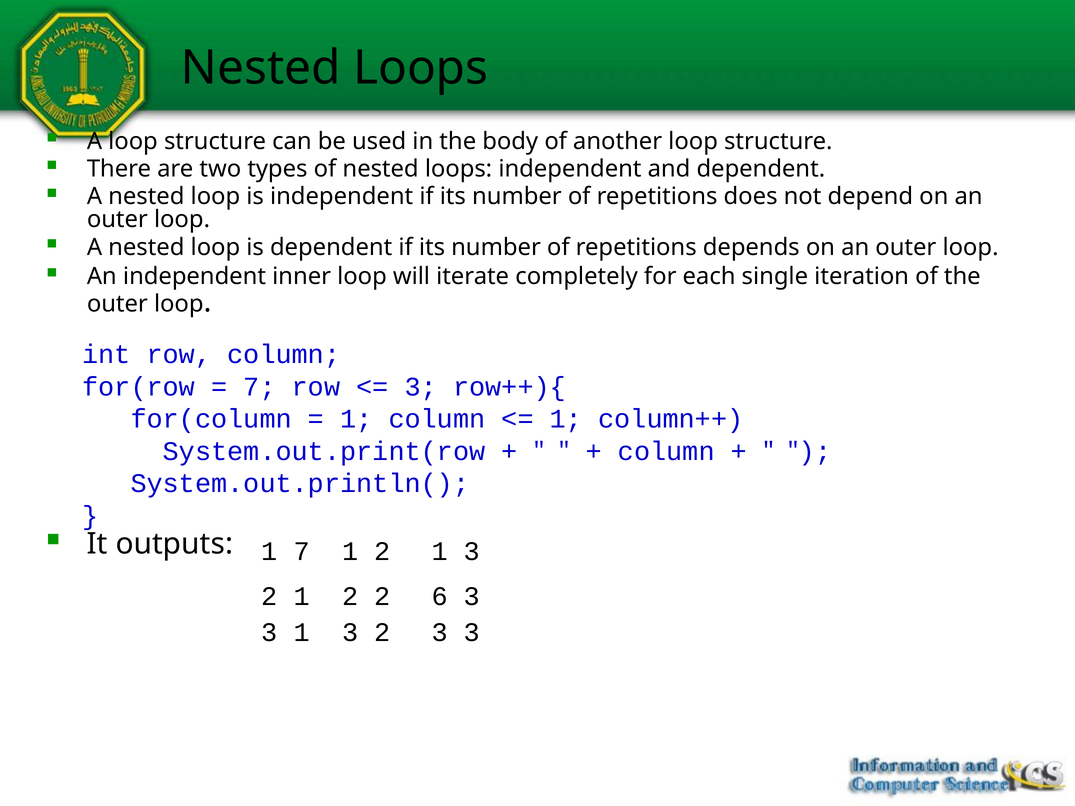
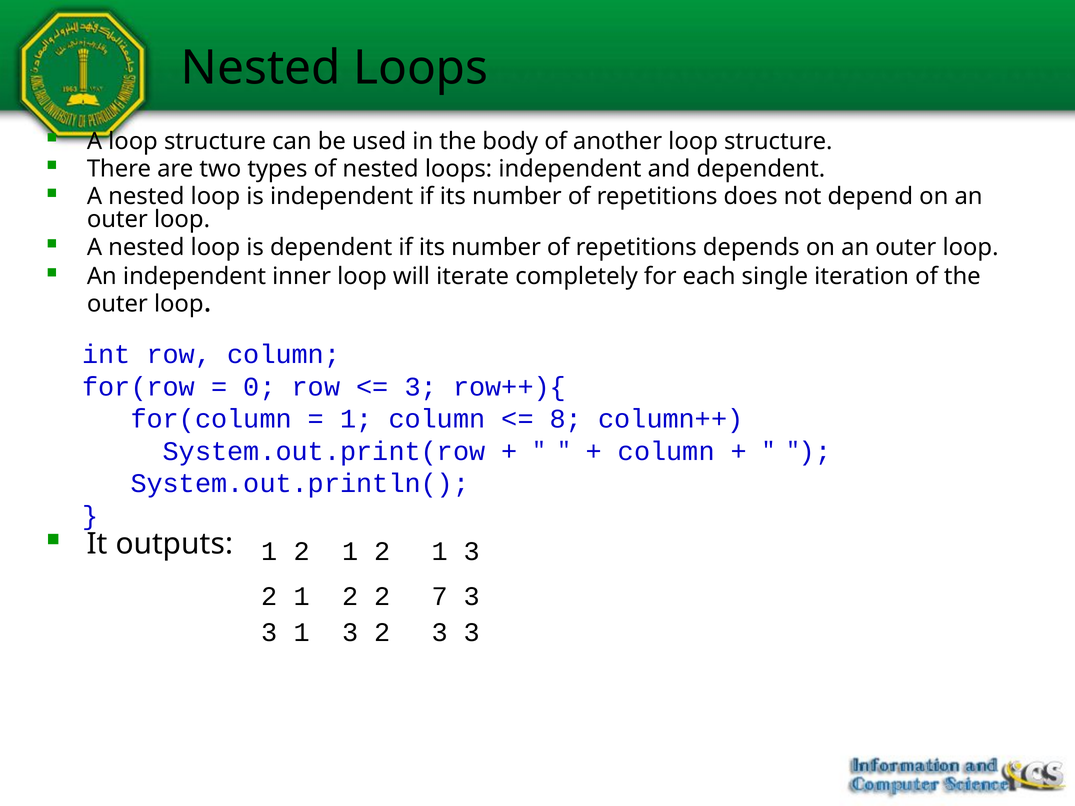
7: 7 -> 0 (260, 387)
1: 1 -> 8 (566, 419)
7: 7 -> 2 (302, 552)
6: 6 -> 7 (440, 597)
